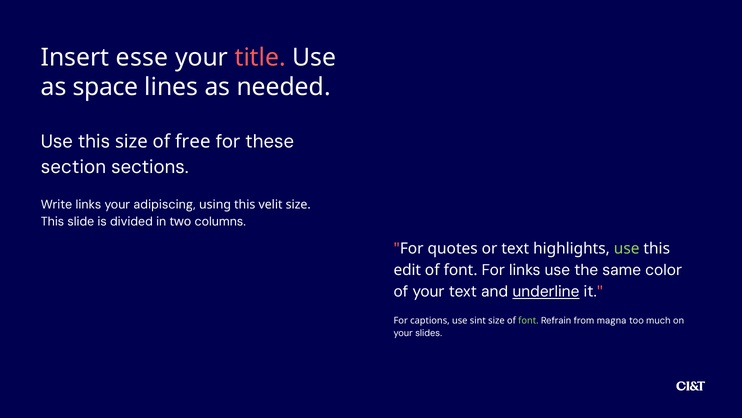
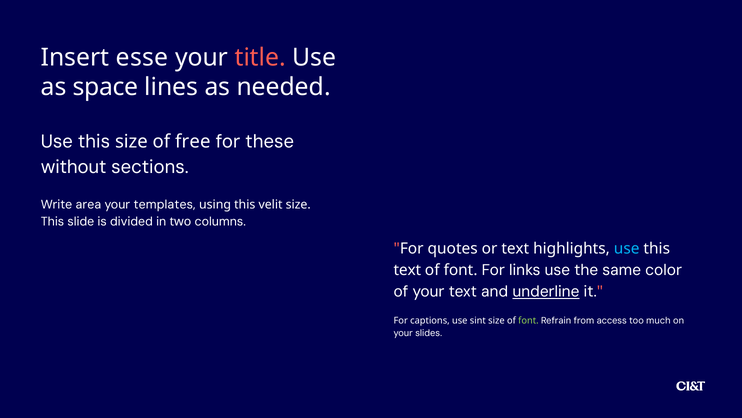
section: section -> without (74, 167)
Write links: links -> area (88, 204)
adipiscing: adipiscing -> templates (164, 204)
use colour: light green -> light blue (627, 248)
edit: edit -> text (407, 270)
magna: magna -> access (612, 320)
